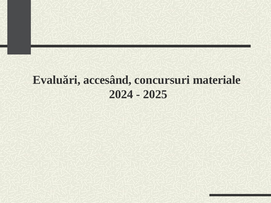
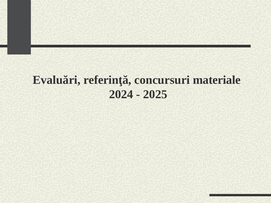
accesând: accesând -> referinţă (107, 80)
